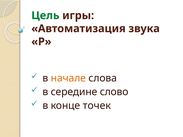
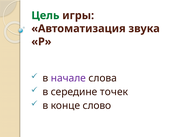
начале colour: orange -> purple (68, 78)
слово: слово -> точек (114, 92)
точек: точек -> слово (97, 106)
